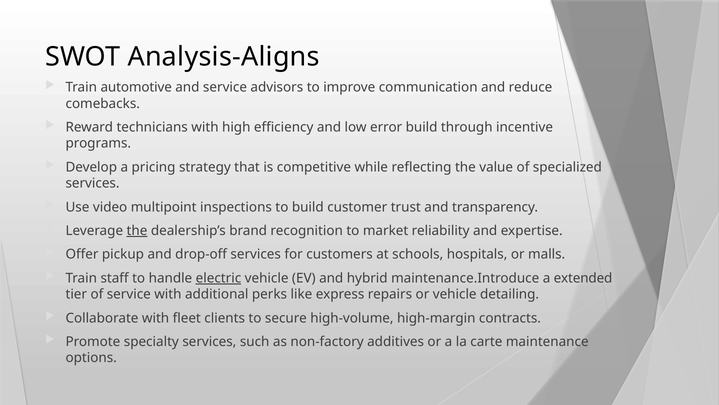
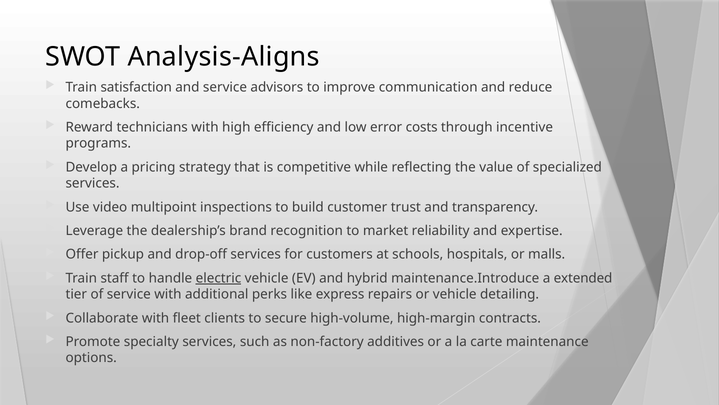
automotive: automotive -> satisfaction (136, 87)
error build: build -> costs (422, 127)
the underline: present -> none (137, 230)
